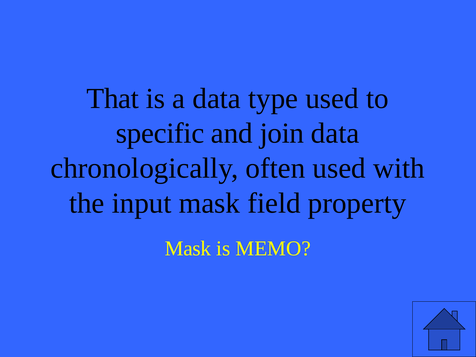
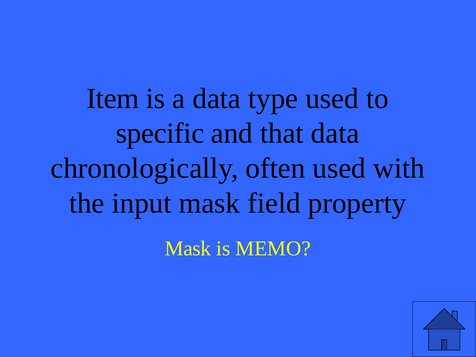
That: That -> Item (113, 98)
join: join -> that (282, 133)
